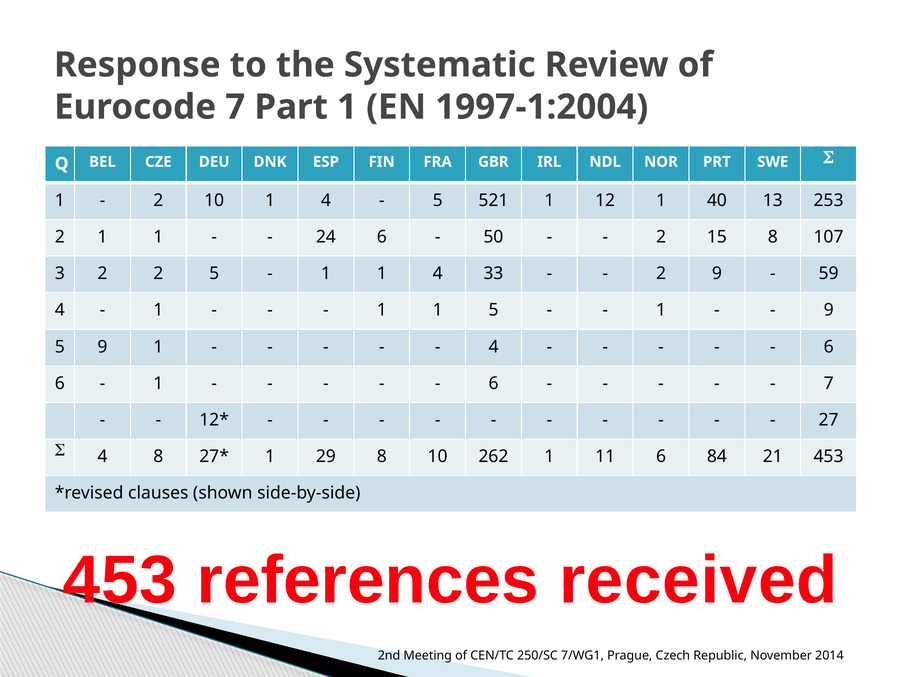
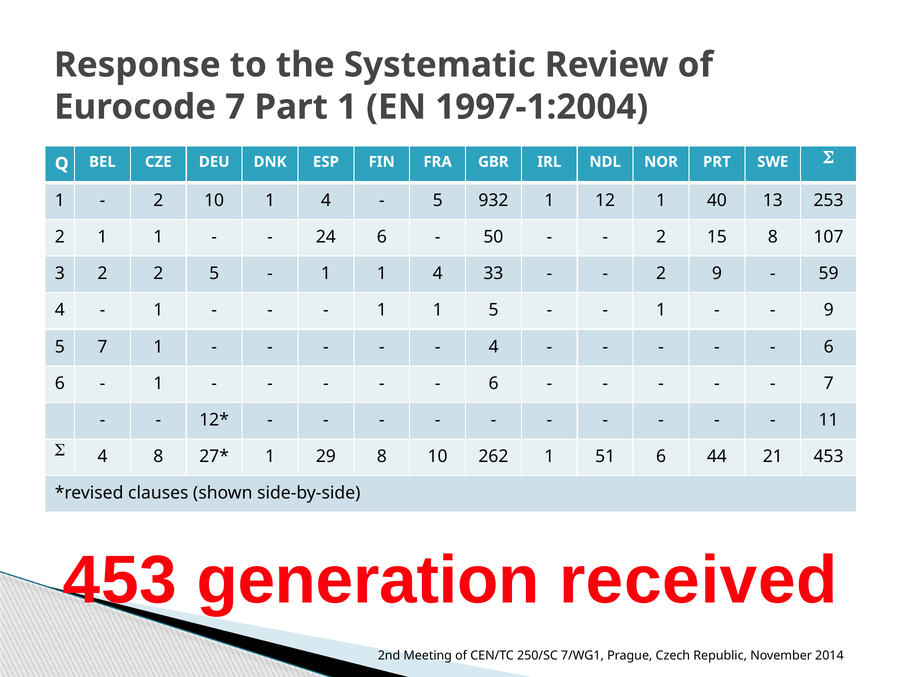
521: 521 -> 932 (493, 200)
5 9: 9 -> 7 (102, 346)
27: 27 -> 11 (829, 420)
11: 11 -> 51 (605, 456)
84: 84 -> 44 (717, 456)
references: references -> generation (368, 580)
